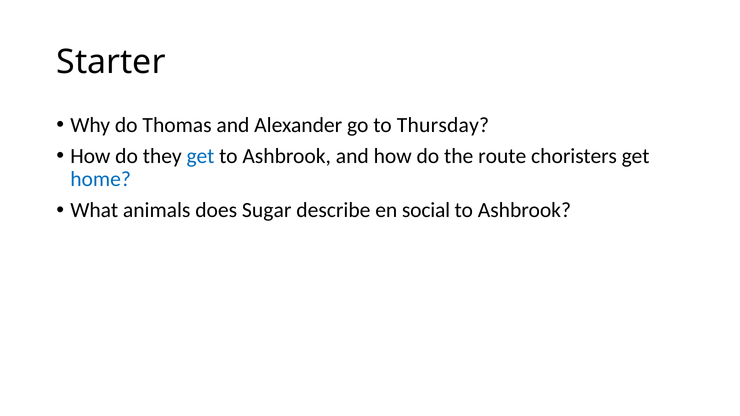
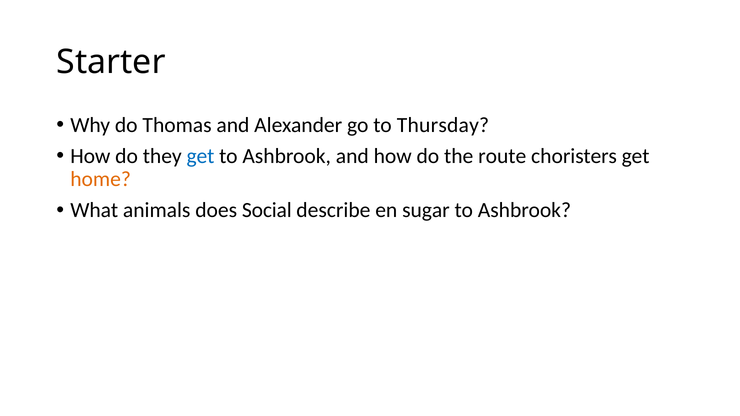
home colour: blue -> orange (101, 179)
Sugar: Sugar -> Social (267, 210)
social: social -> sugar (426, 210)
